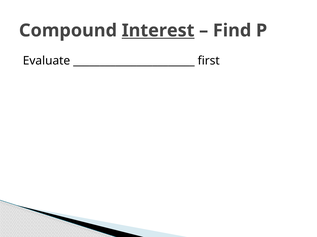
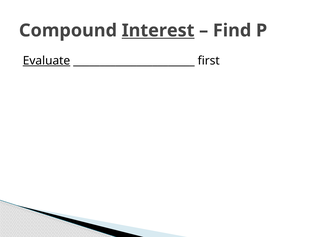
Evaluate underline: none -> present (46, 61)
